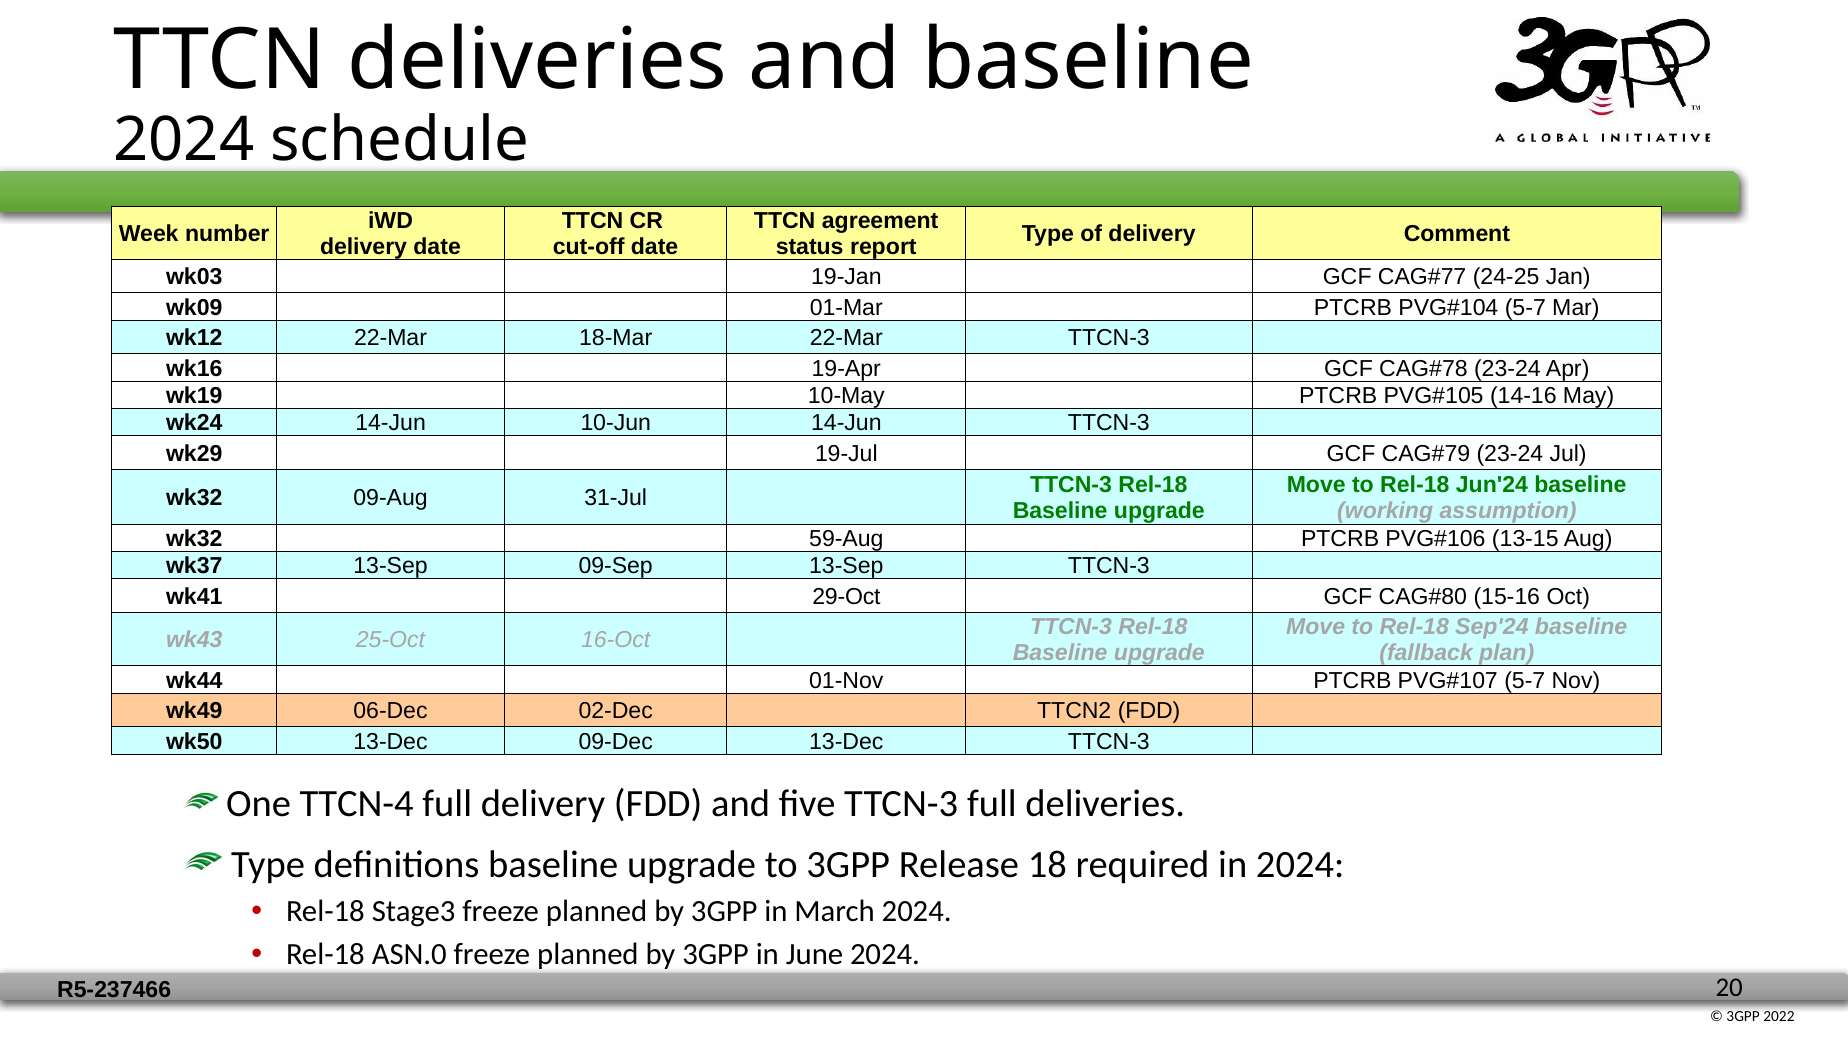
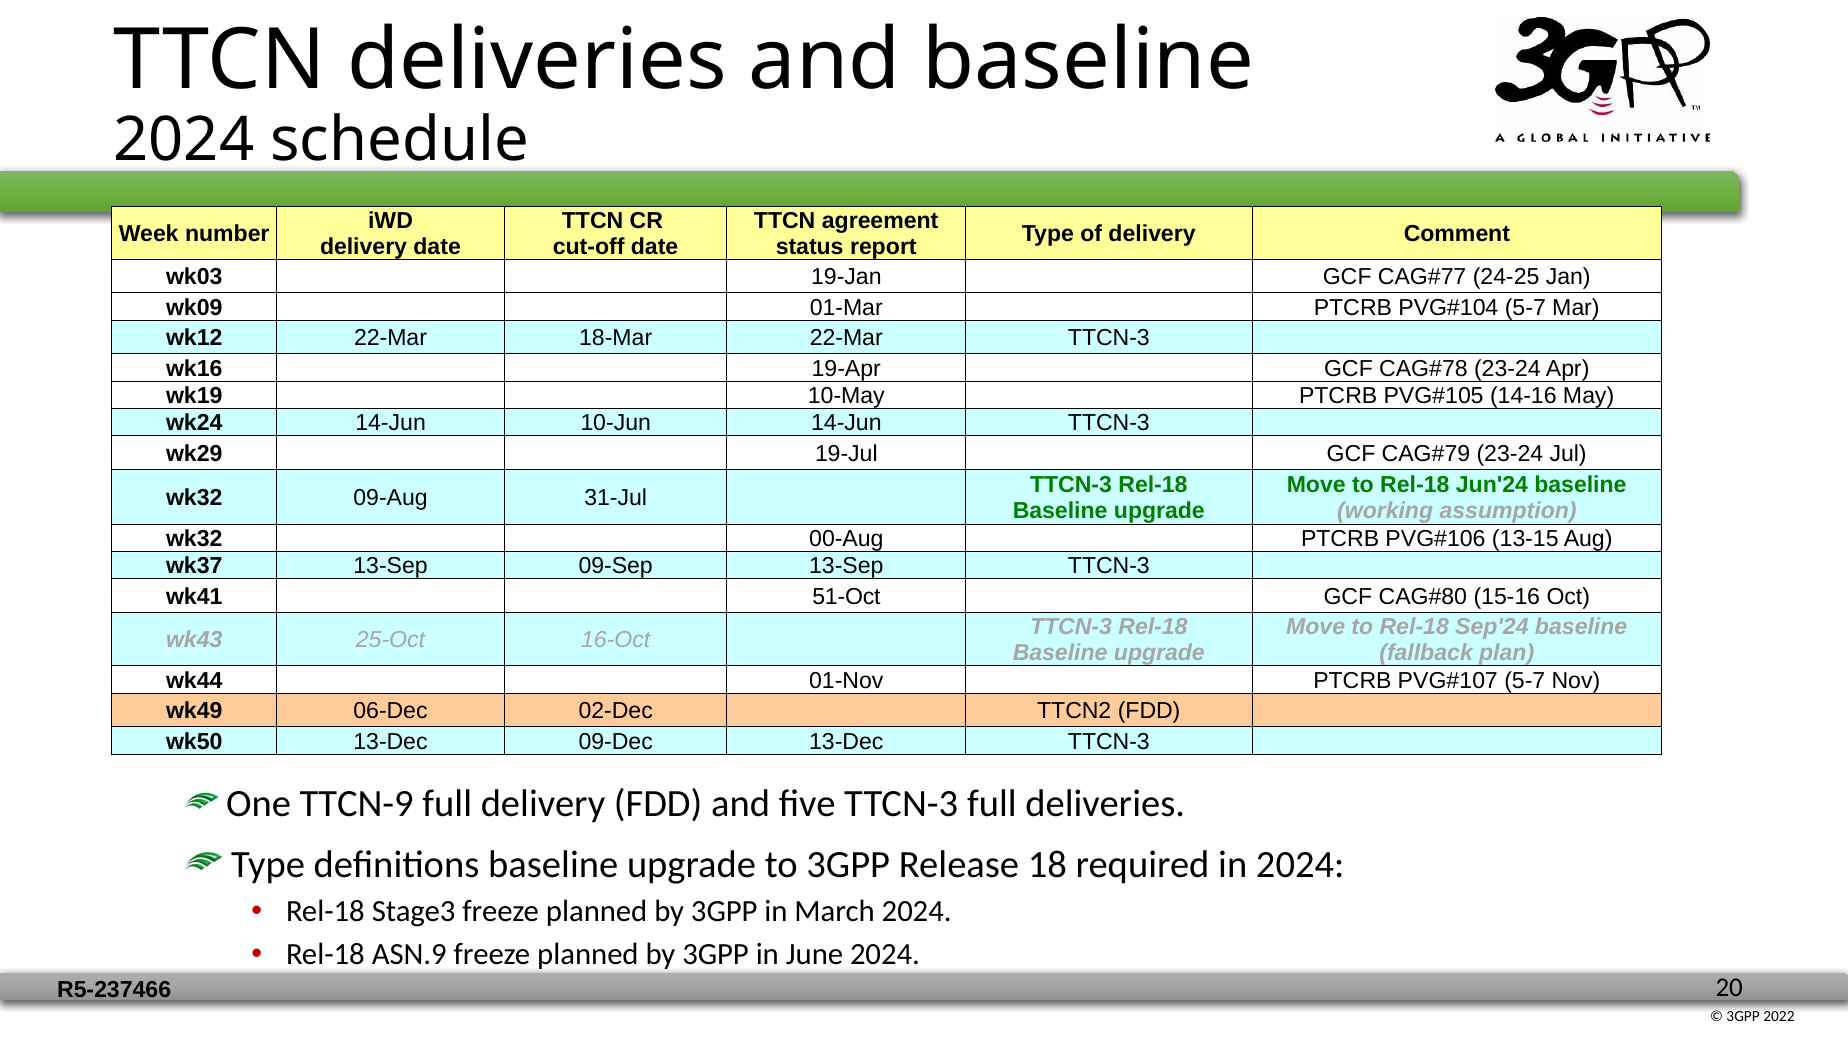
59-Aug: 59-Aug -> 00-Aug (846, 539)
29-Oct: 29-Oct -> 51-Oct (846, 597)
TTCN-4: TTCN-4 -> TTCN-9 (357, 803)
ASN.0: ASN.0 -> ASN.9 (409, 954)
